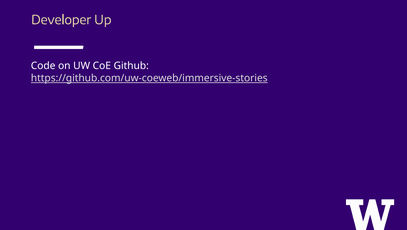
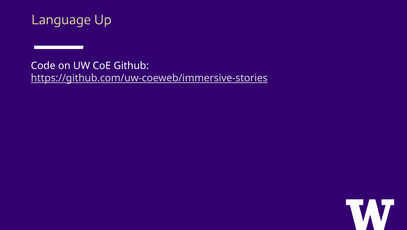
Developer: Developer -> Language (61, 20)
